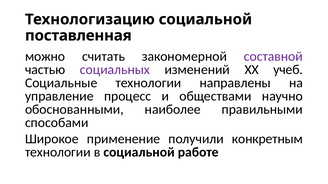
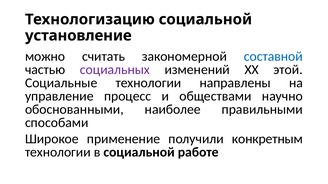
поставленная: поставленная -> установление (78, 36)
составной colour: purple -> blue (273, 56)
учеб: учеб -> этой (288, 70)
